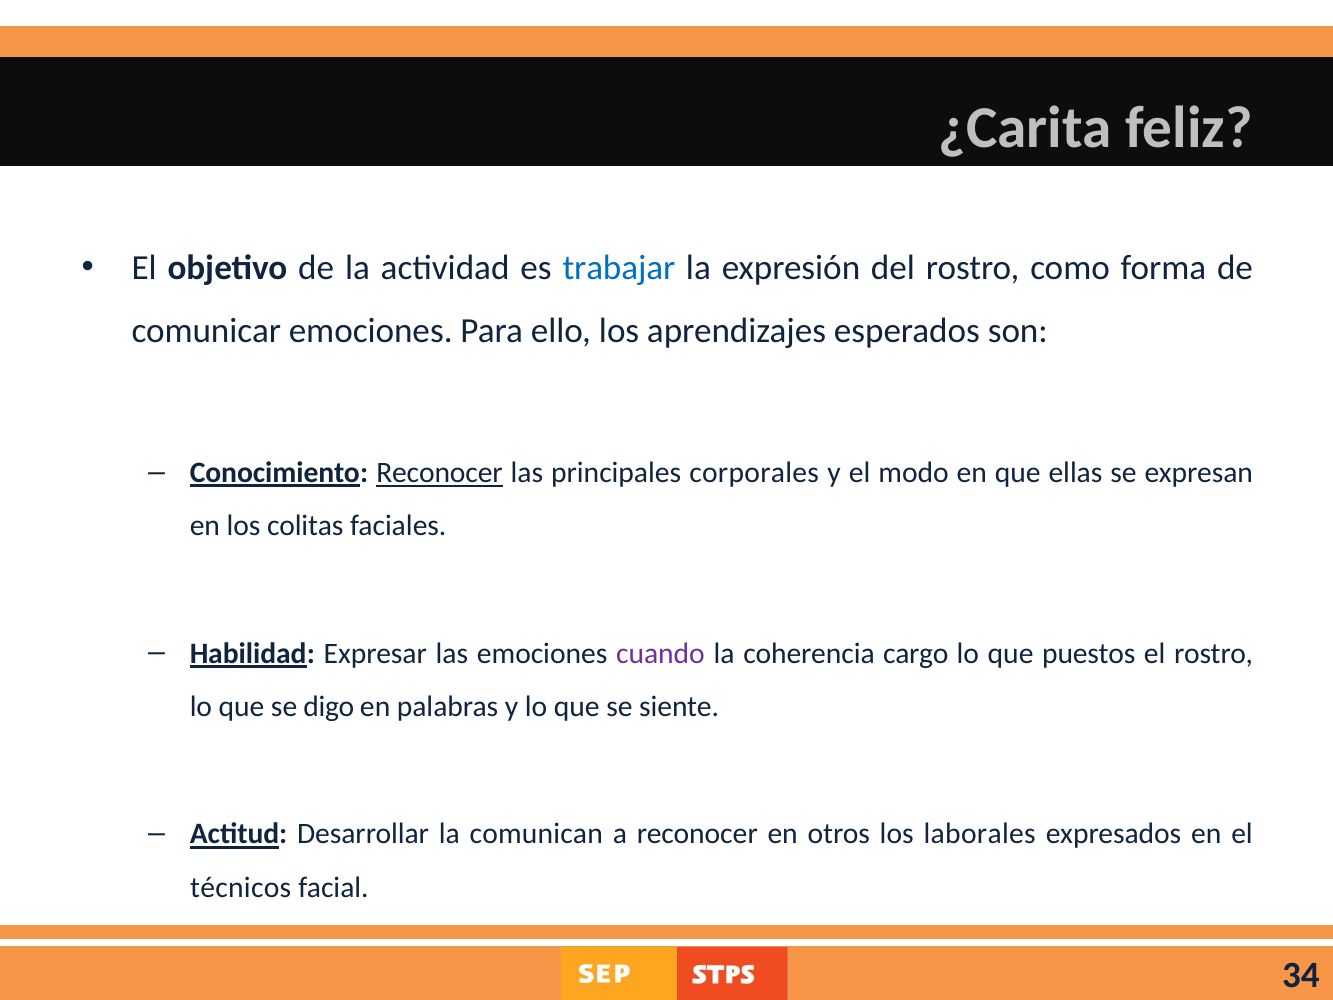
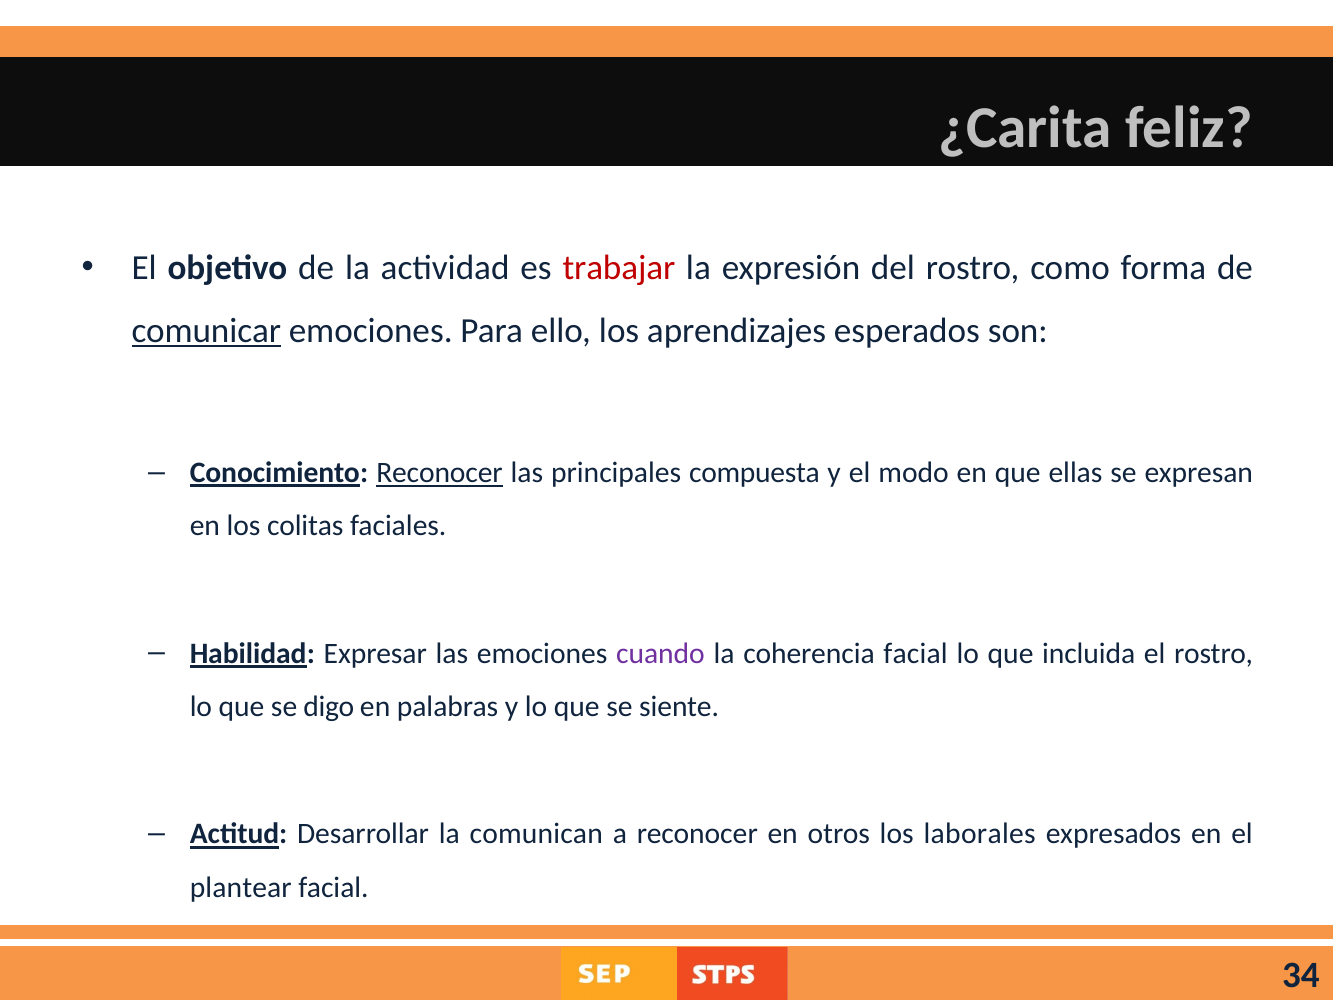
trabajar colour: blue -> red (619, 268)
comunicar underline: none -> present (206, 331)
corporales: corporales -> compuesta (754, 473)
coherencia cargo: cargo -> facial (916, 653)
puestos: puestos -> incluida (1089, 653)
técnicos: técnicos -> plantear (241, 887)
